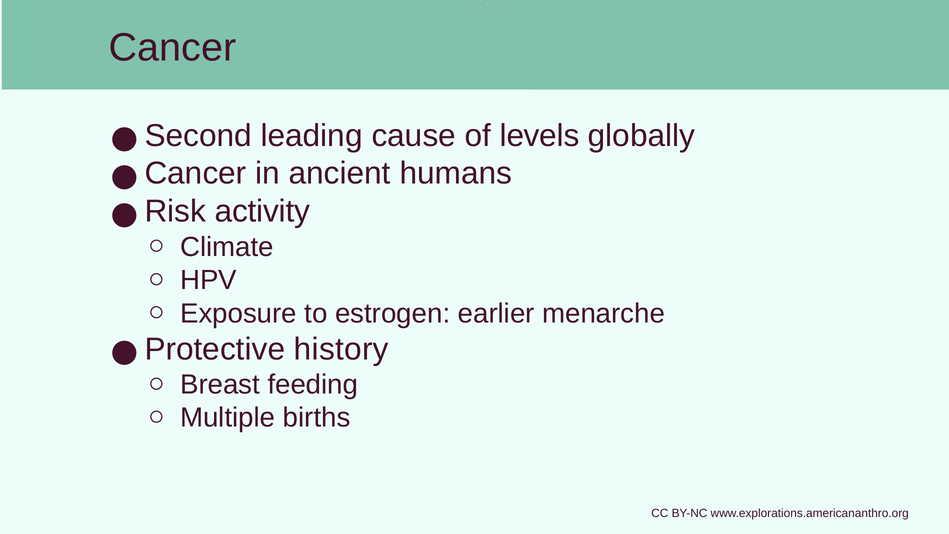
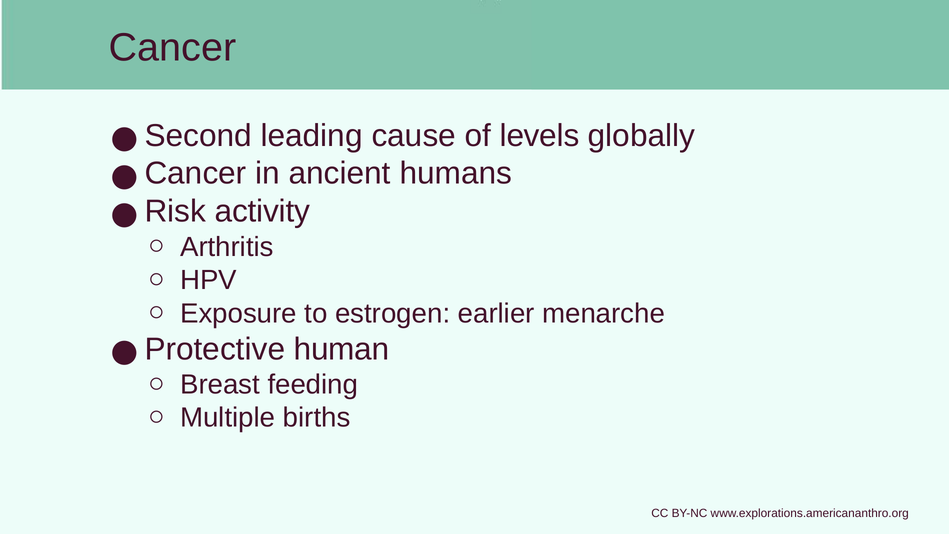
Climate: Climate -> Arthritis (227, 247)
history: history -> human (342, 349)
